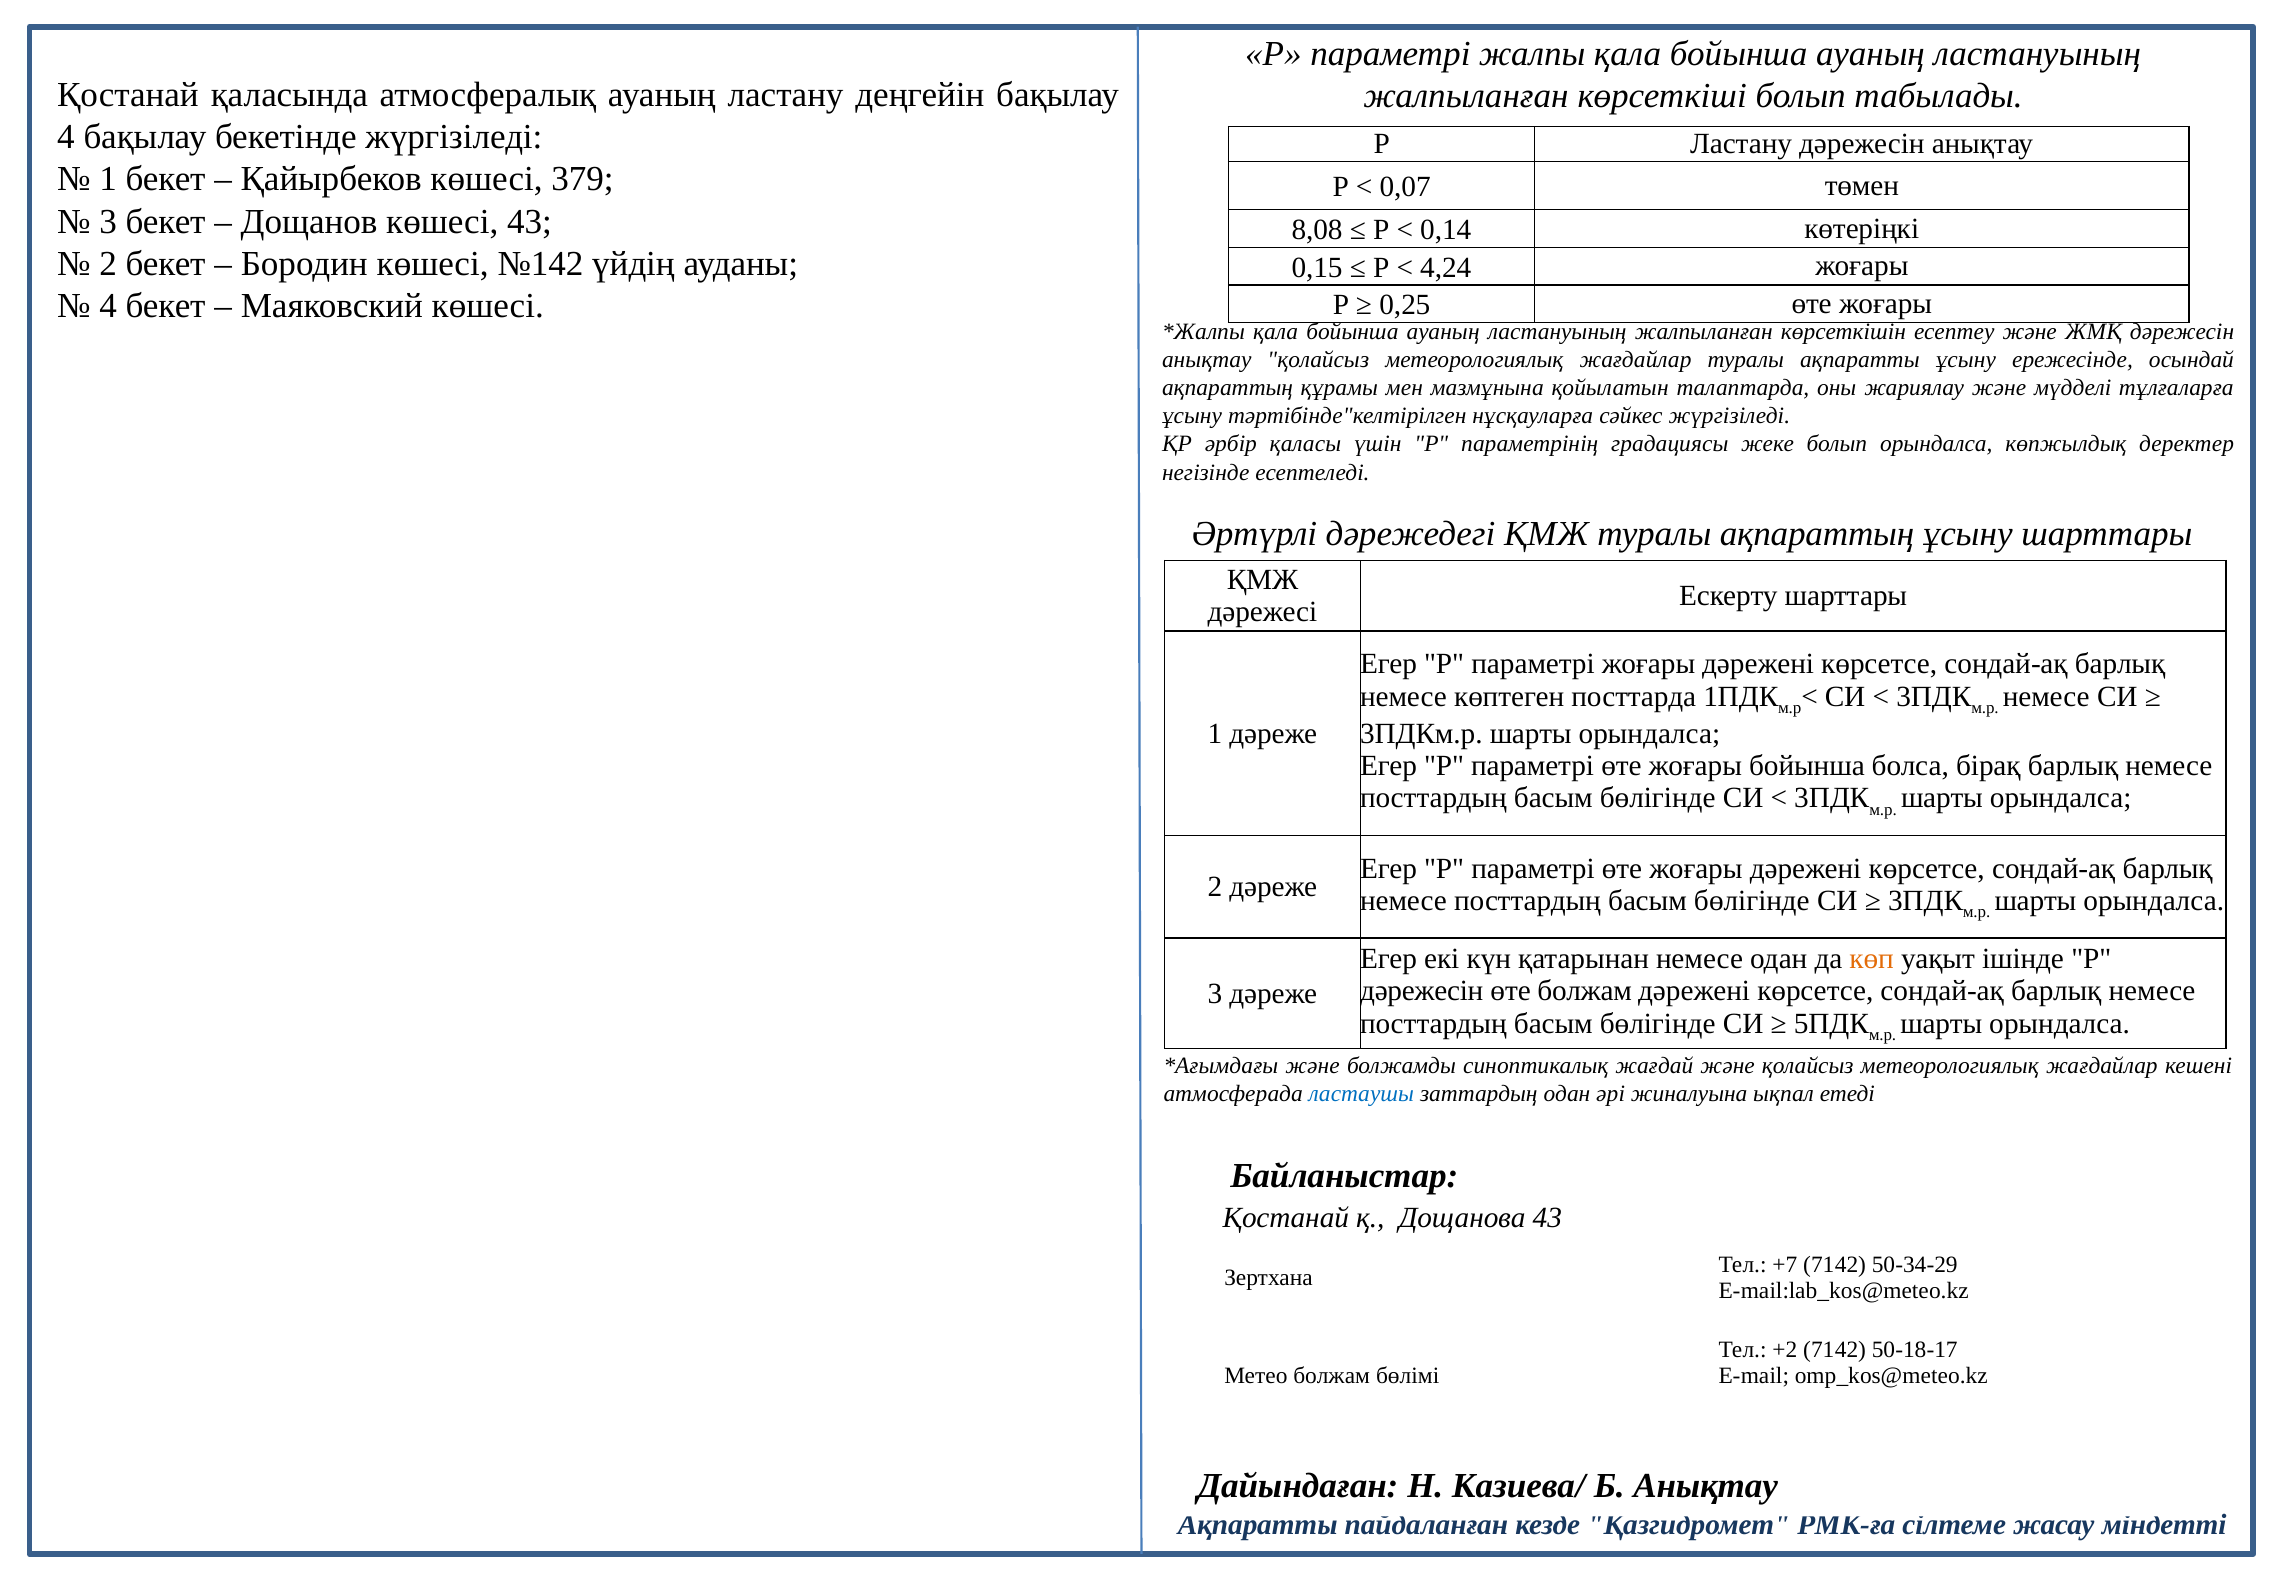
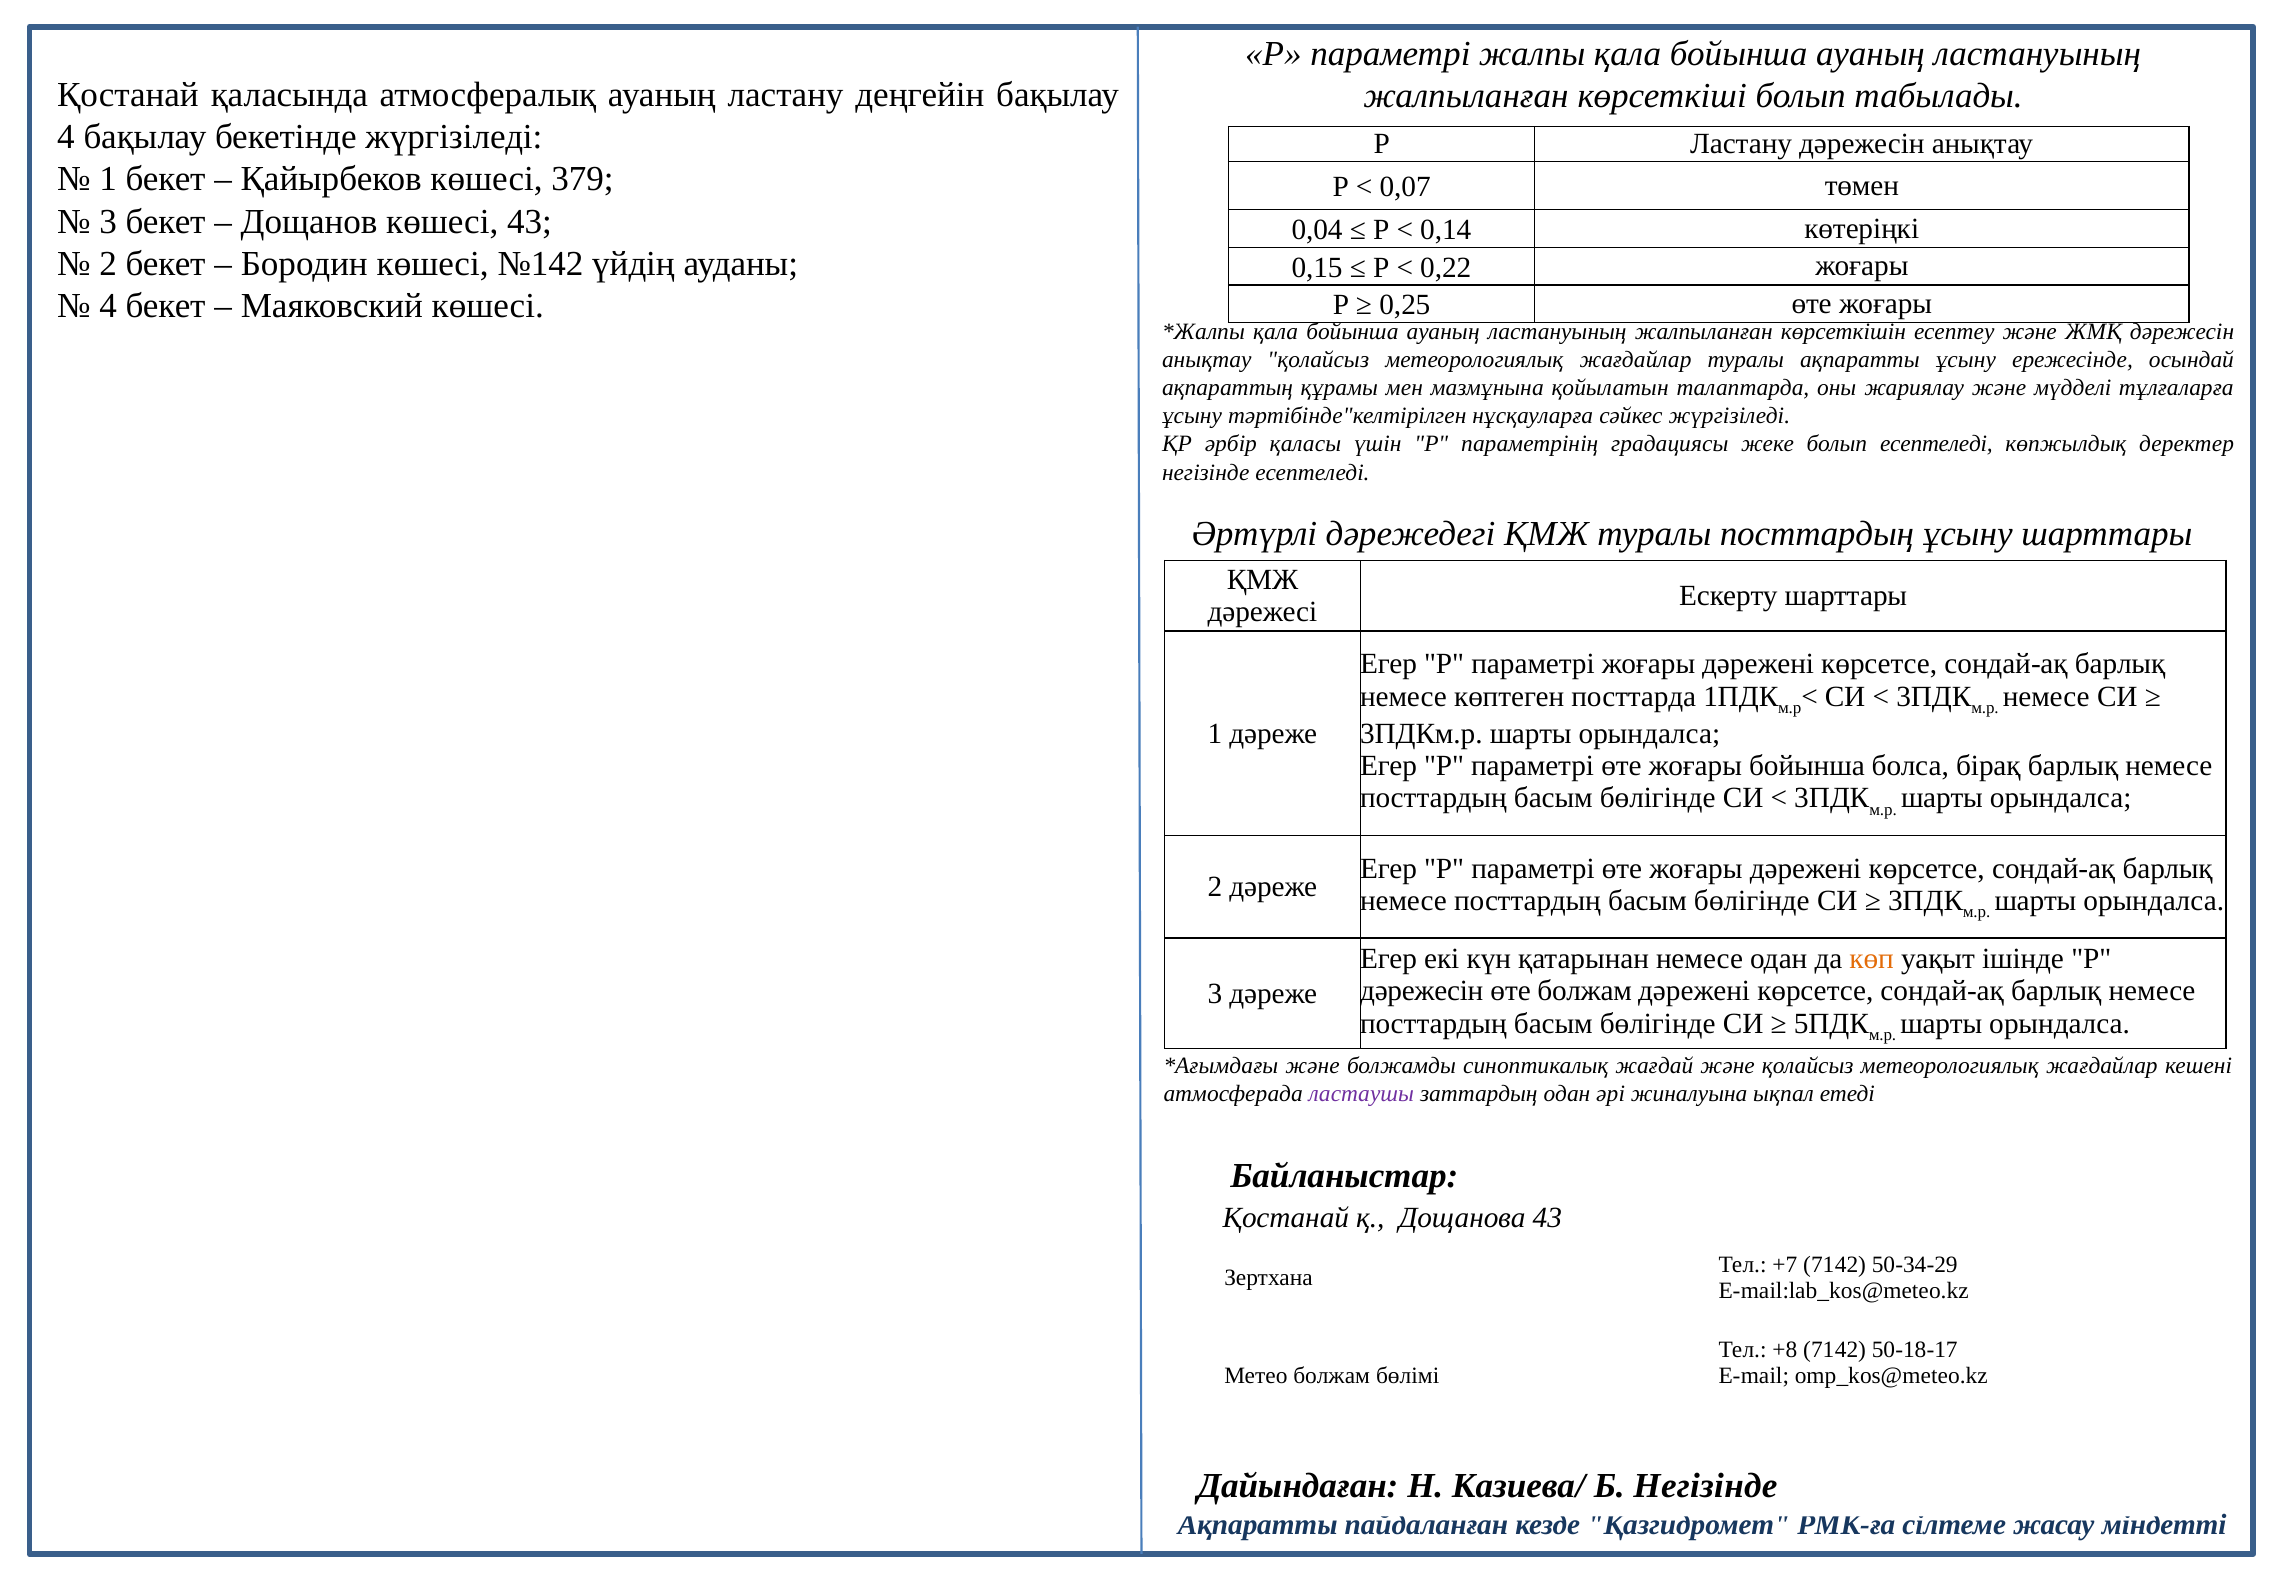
8,08: 8,08 -> 0,04 (1317, 230)
4,24: 4,24 -> 0,22 (1446, 267)
болып орындалса: орындалса -> есептеледі (1936, 444)
туралы ақпараттың: ақпараттың -> посттардың (1817, 534)
ластаушы colour: blue -> purple (1361, 1094)
+2: +2 -> +8 (1785, 1350)
Б Анықтау: Анықтау -> Негізінде (1705, 1486)
